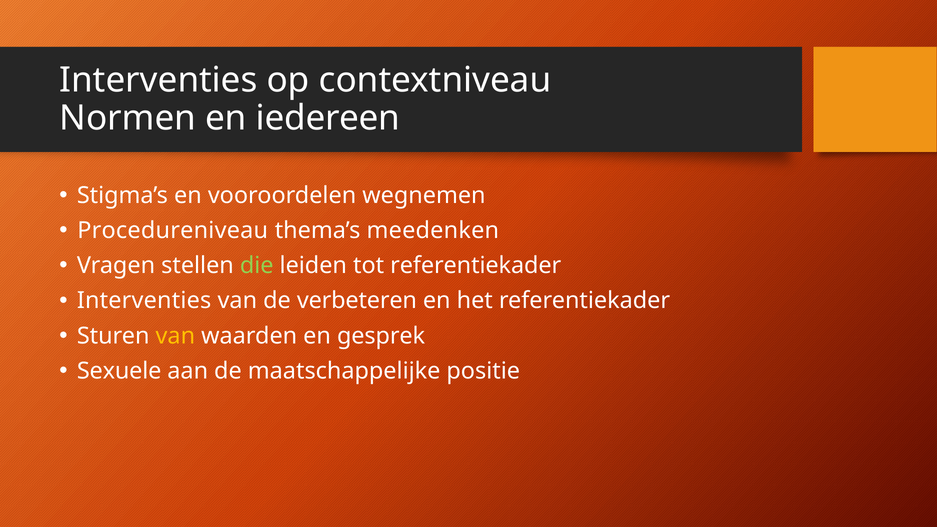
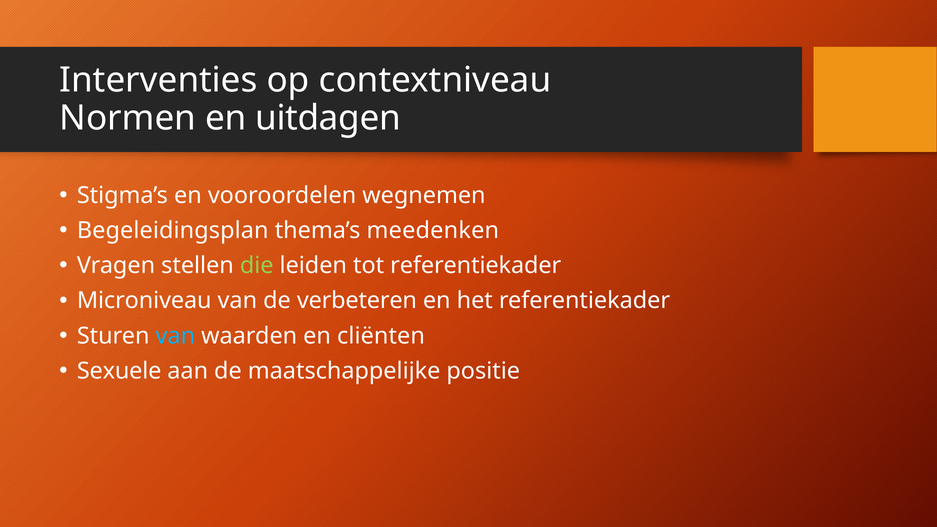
iedereen: iedereen -> uitdagen (328, 118)
Procedureniveau: Procedureniveau -> Begeleidingsplan (173, 231)
Interventies: Interventies -> Microniveau (144, 301)
van colour: yellow -> light blue (175, 336)
gesprek: gesprek -> cliënten (381, 336)
